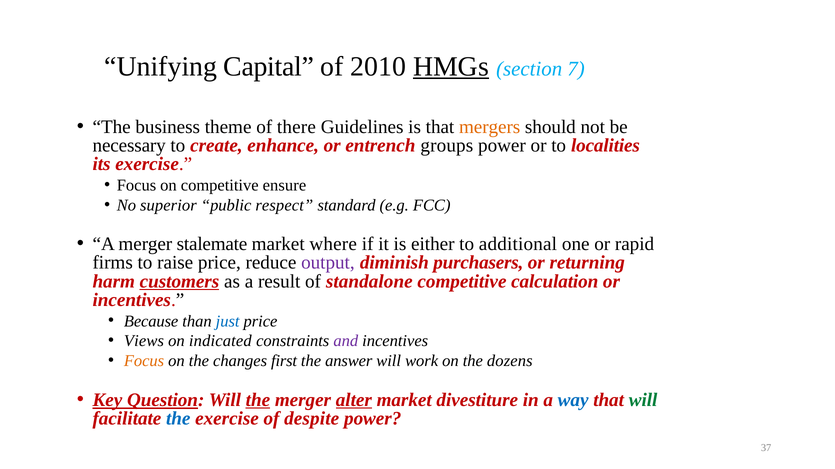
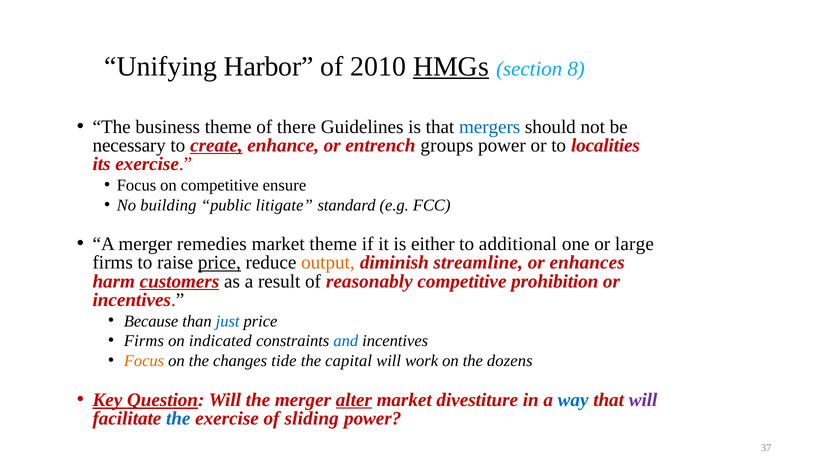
Capital: Capital -> Harbor (269, 67)
7: 7 -> 8 (576, 69)
mergers colour: orange -> blue (490, 127)
create underline: none -> present (216, 146)
superior: superior -> building (168, 206)
respect: respect -> litigate (284, 206)
stalemate: stalemate -> remedies (212, 244)
market where: where -> theme (333, 244)
rapid: rapid -> large (634, 244)
price underline: none -> present (219, 263)
output colour: purple -> orange (328, 263)
purchasers: purchasers -> streamline (478, 263)
returning: returning -> enhances (587, 263)
standalone: standalone -> reasonably (369, 282)
calculation: calculation -> prohibition (555, 282)
Views: Views -> Firms (144, 341)
and colour: purple -> blue (346, 341)
first: first -> tide (284, 361)
answer: answer -> capital (349, 361)
the underline: present -> none (258, 400)
will colour: green -> purple (643, 400)
despite: despite -> sliding (312, 419)
